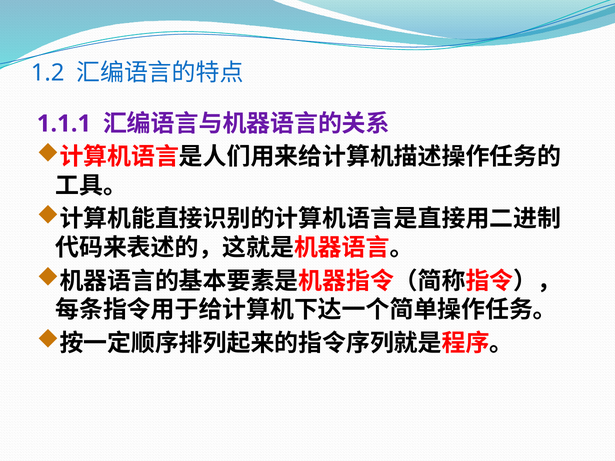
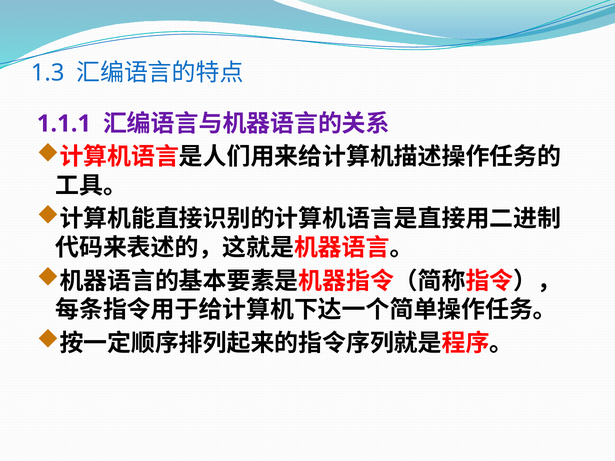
1.2: 1.2 -> 1.3 (48, 73)
